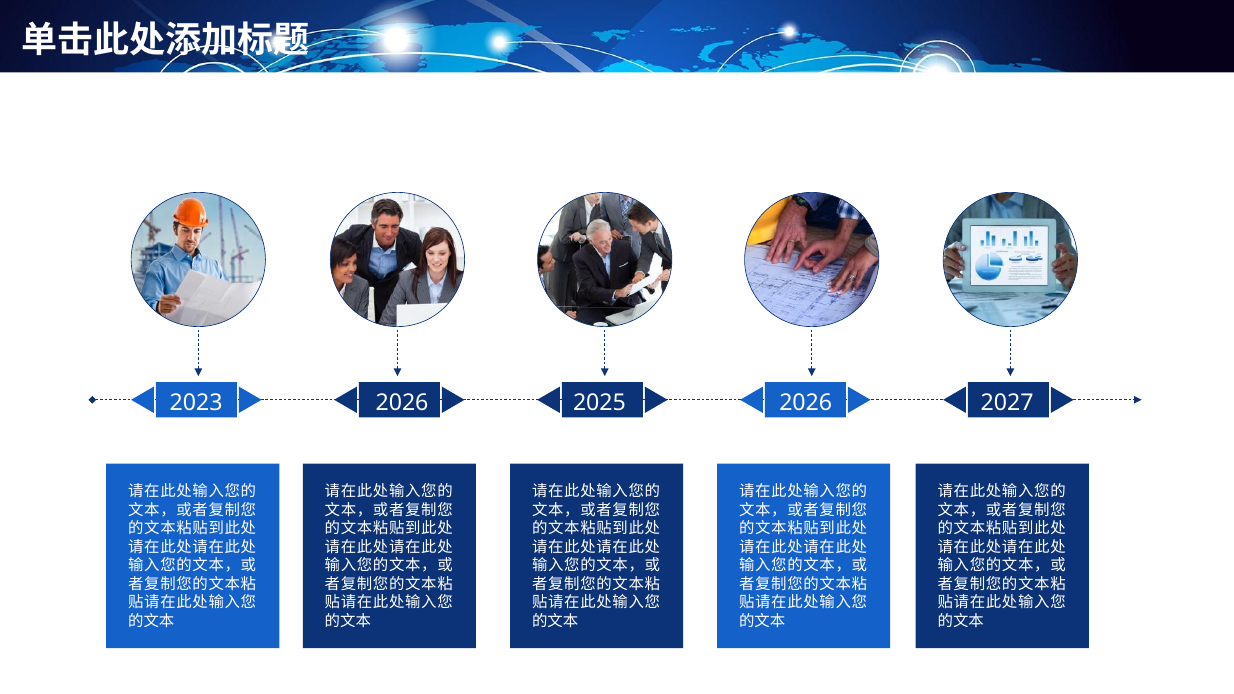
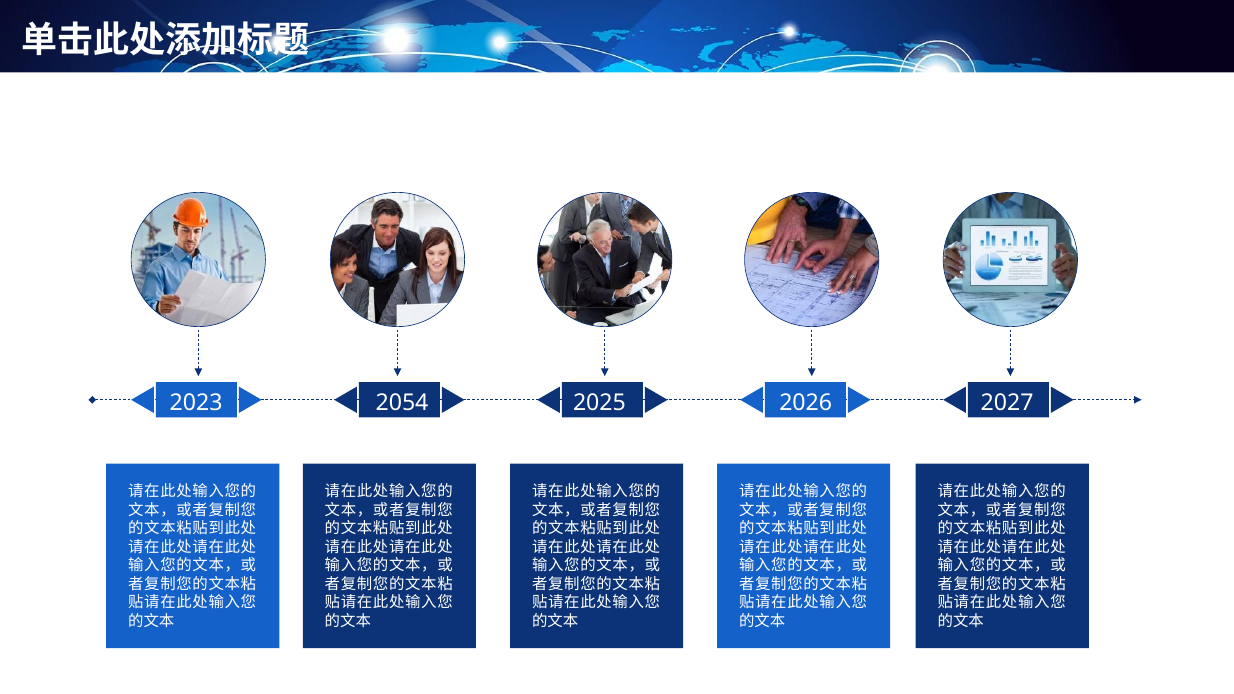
2023 2026: 2026 -> 2054 (402, 403)
